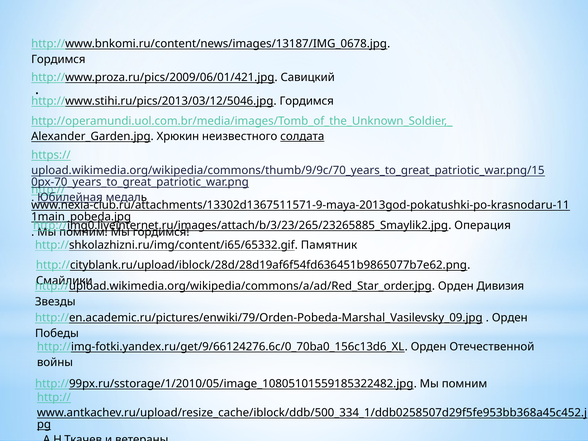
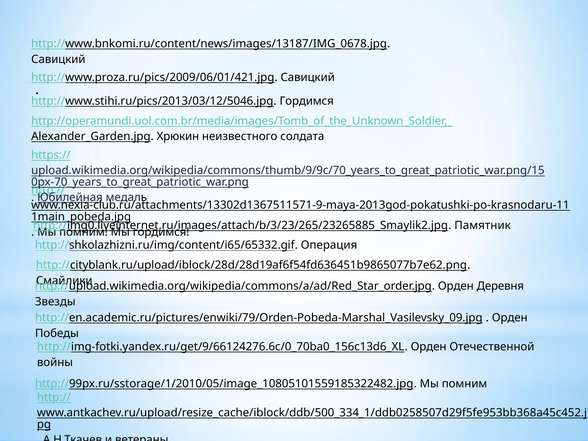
Гордимся: Гордимся -> Савицкий (58, 59)
солдата underline: present -> none (302, 136)
Операция: Операция -> Памятник (483, 225)
Памятник: Памятник -> Операция (329, 245)
Дивизия: Дивизия -> Деревня (500, 286)
